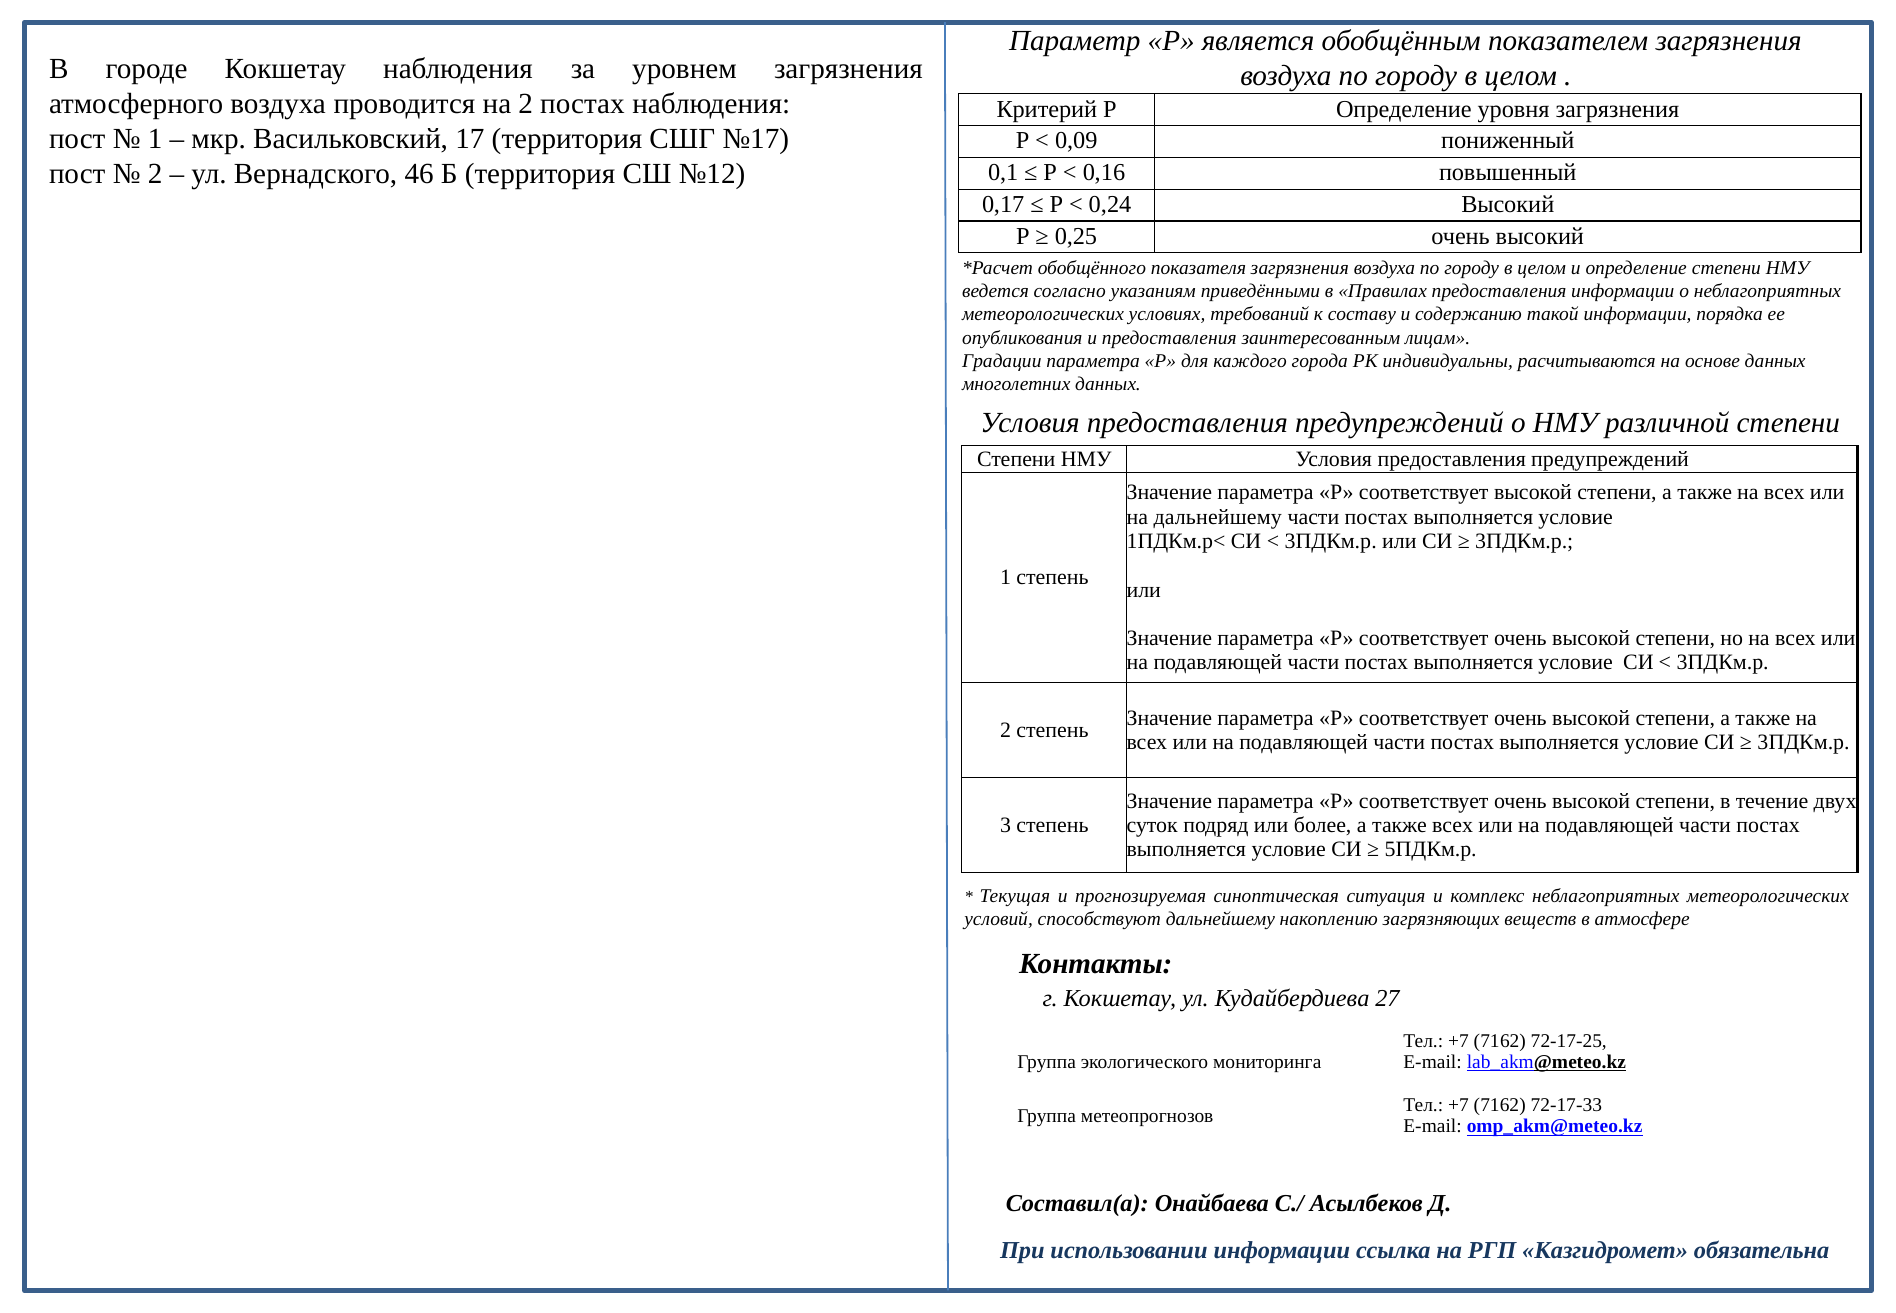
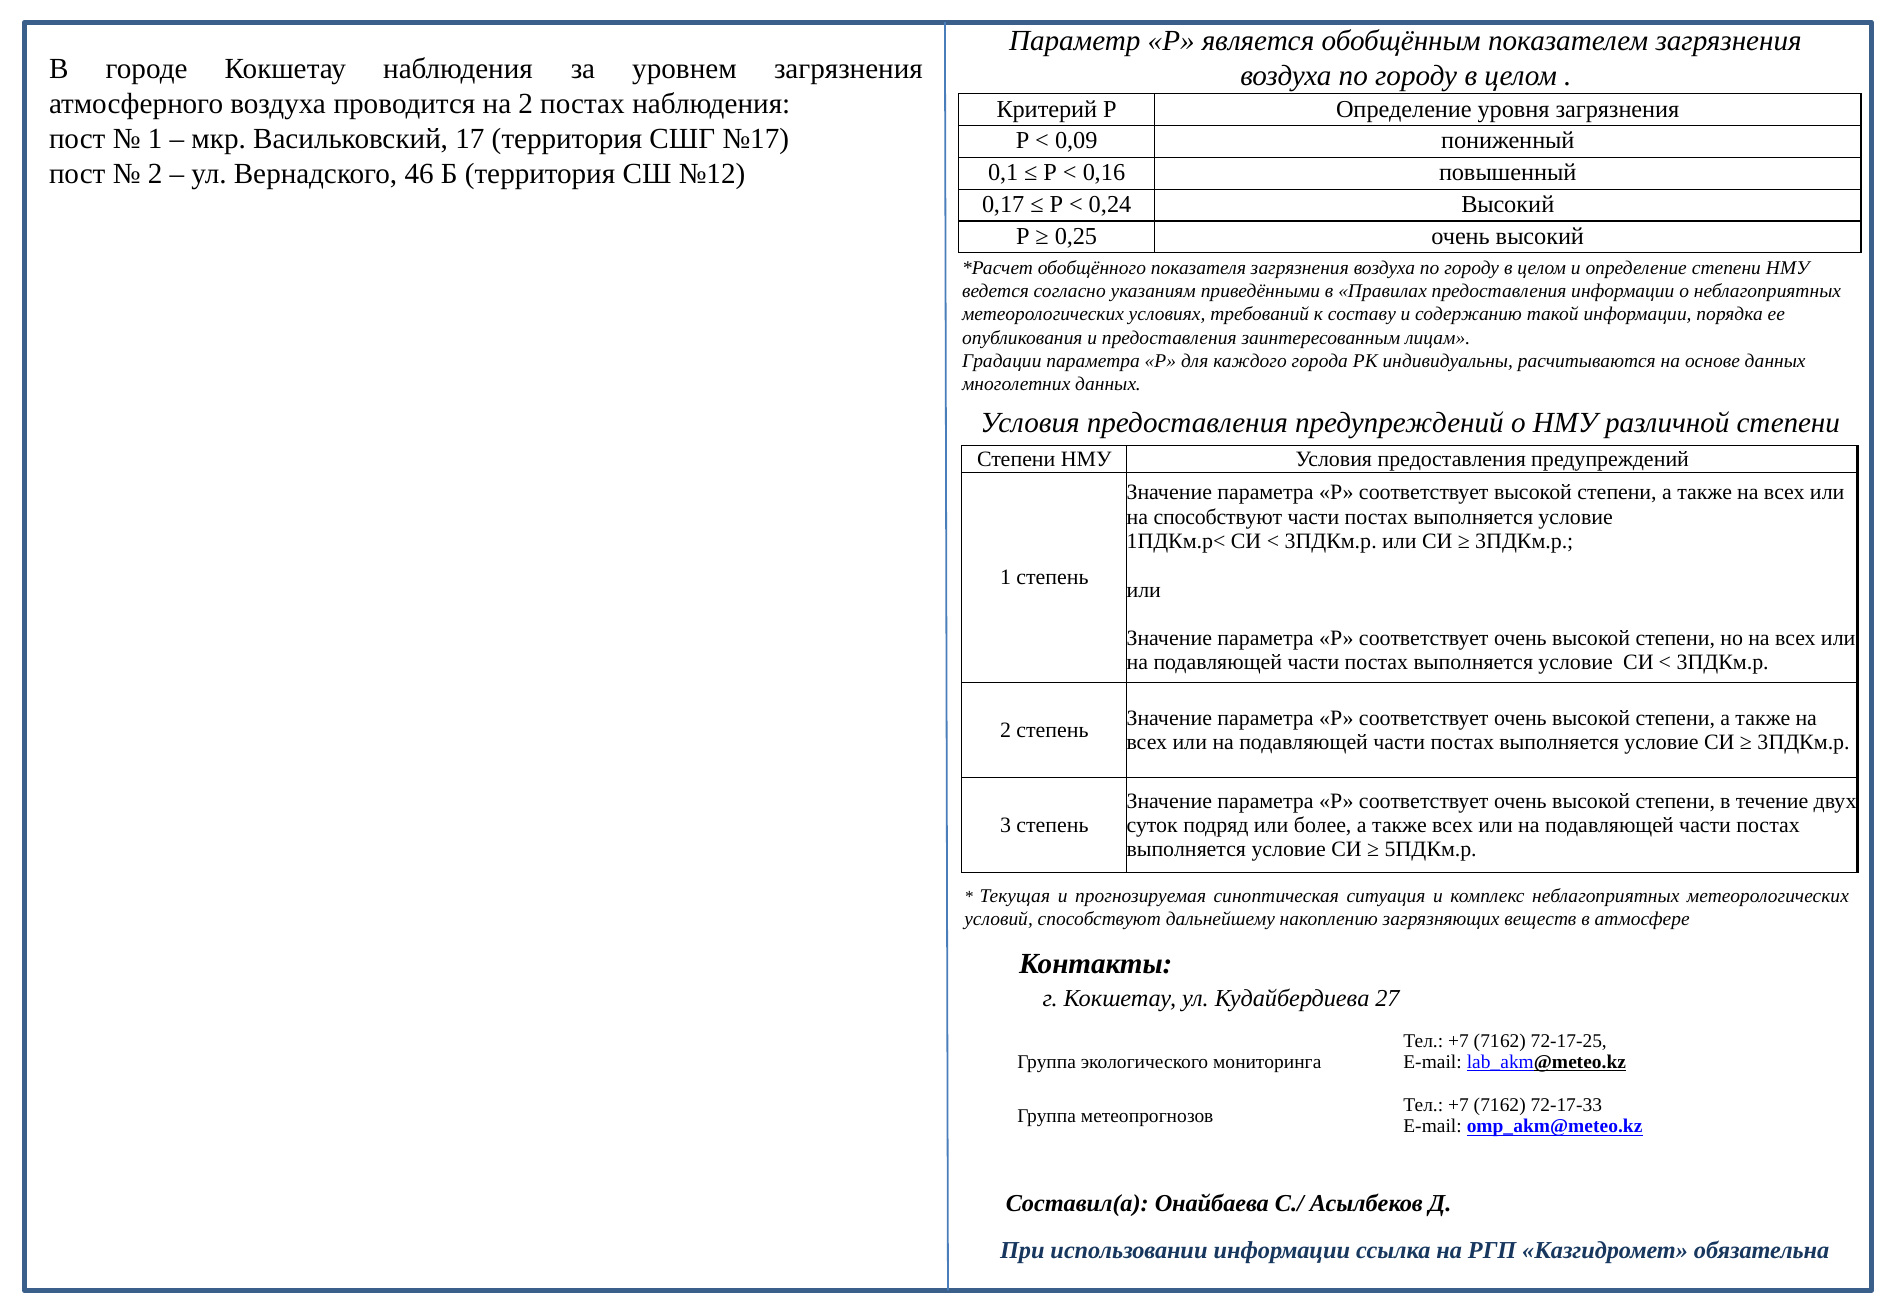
на дальнейшему: дальнейшему -> способствуют (1218, 517)
